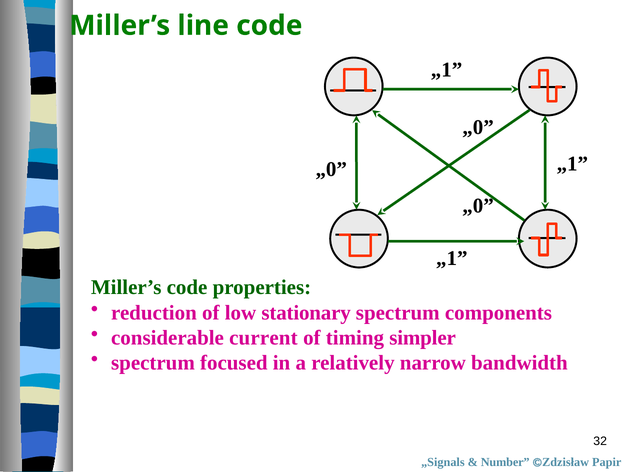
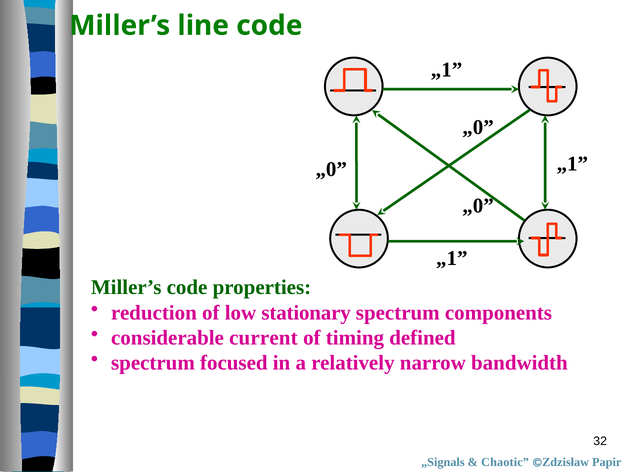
simpler: simpler -> defined (422, 338)
Number: Number -> Chaotic (505, 462)
